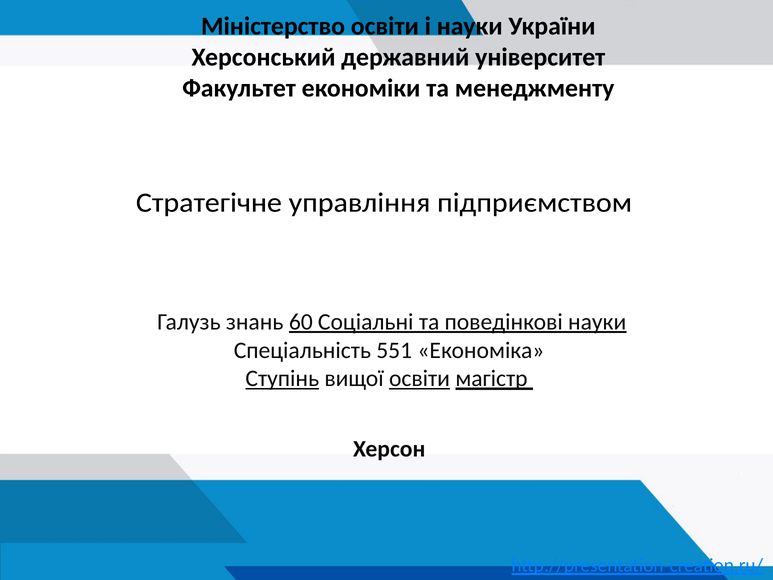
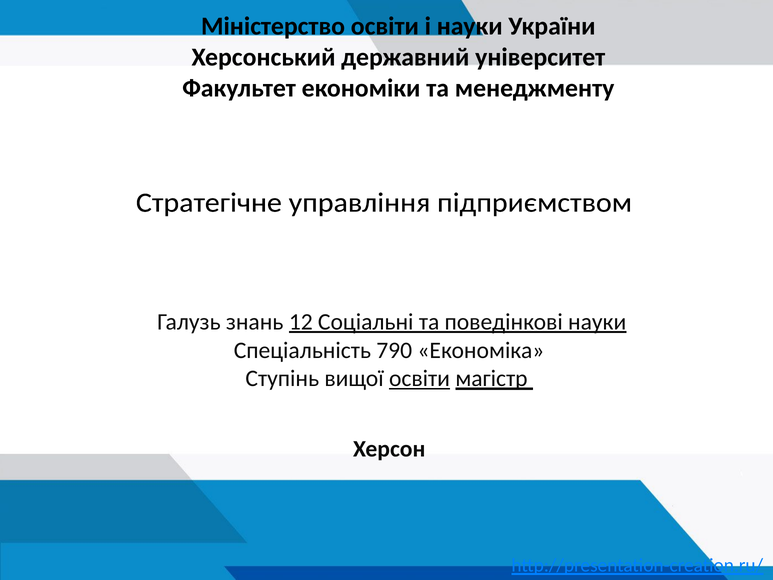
60: 60 -> 12 (301, 322)
551: 551 -> 790 (394, 350)
Ступінь underline: present -> none (282, 378)
